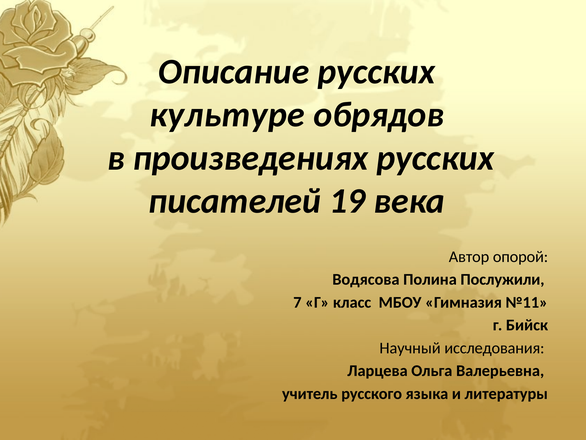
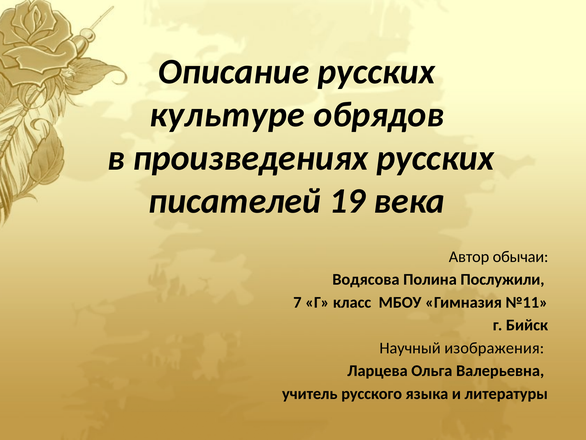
опорой: опорой -> обычаи (521, 256)
исследования: исследования -> изображения (494, 348)
